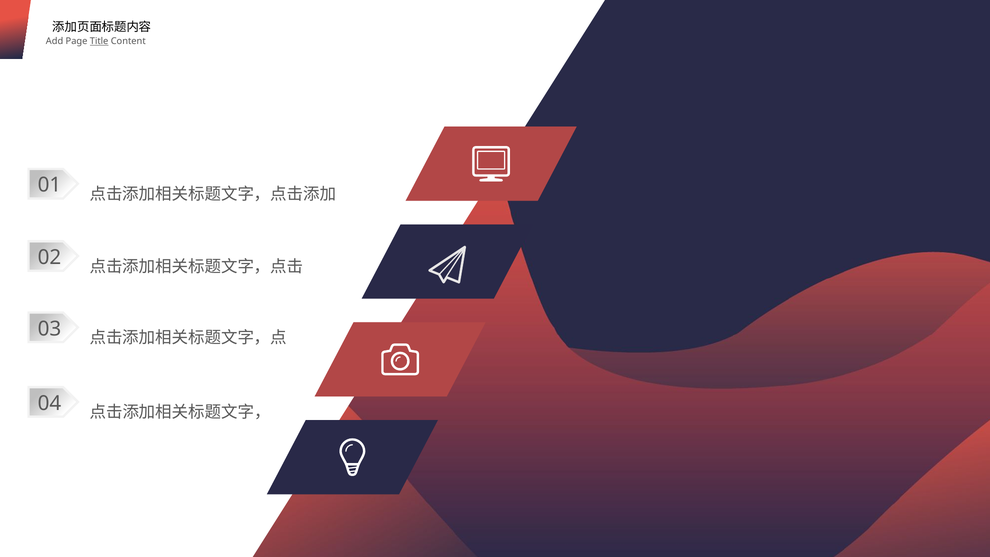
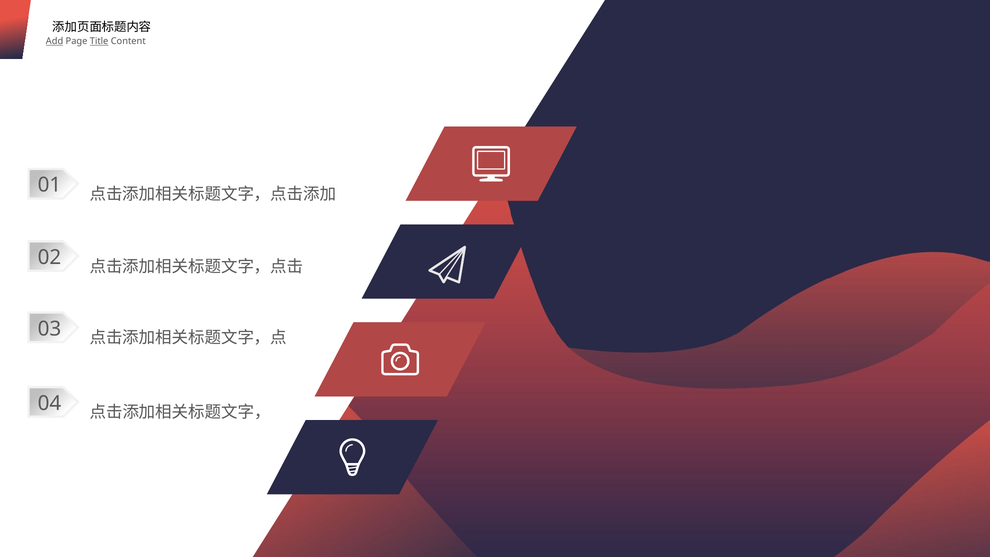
Add underline: none -> present (55, 41)
